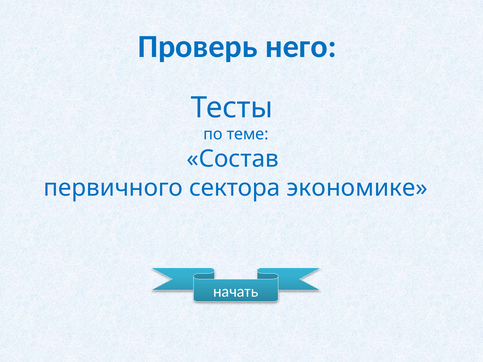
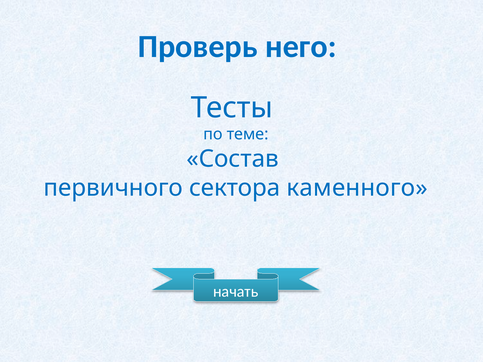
экономике: экономике -> каменного (357, 188)
